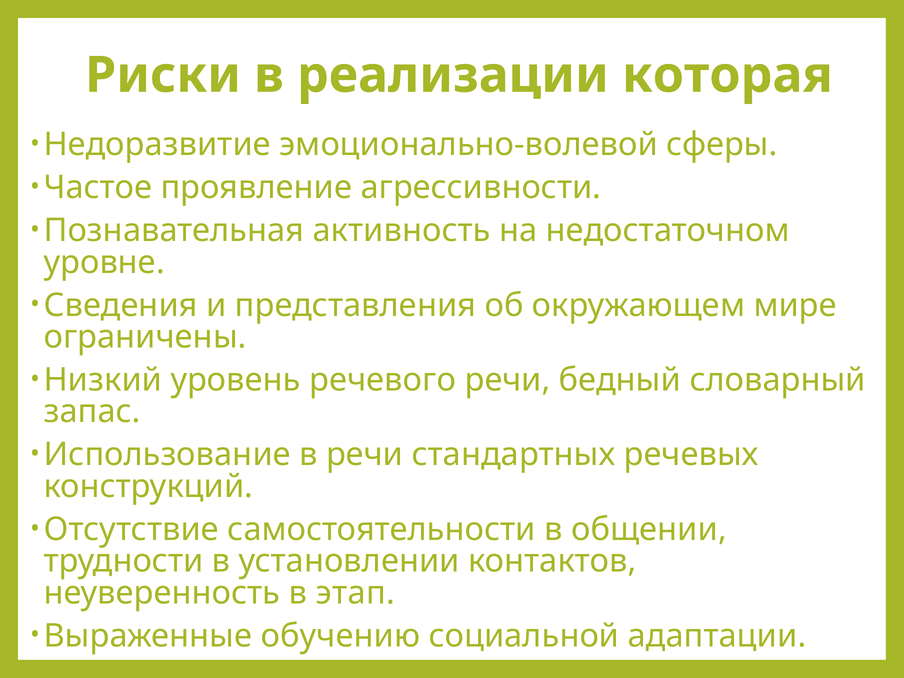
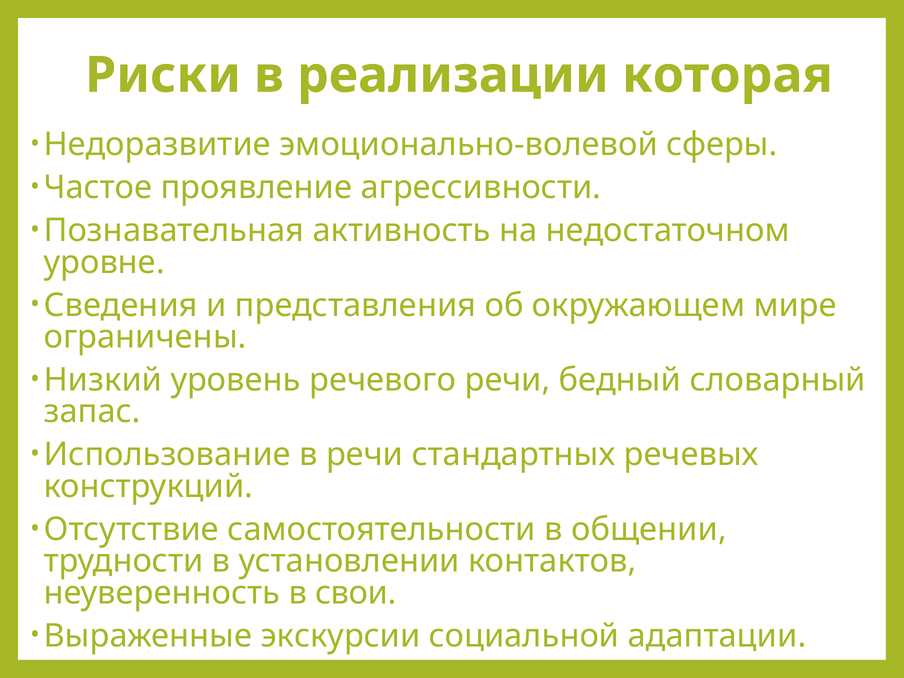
этап: этап -> свои (356, 593)
обучению: обучению -> экскурсии (341, 636)
